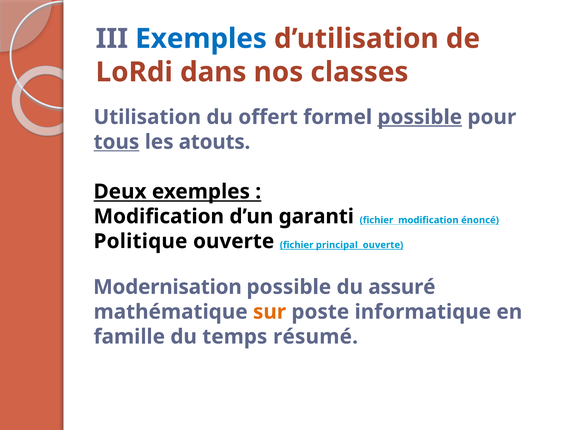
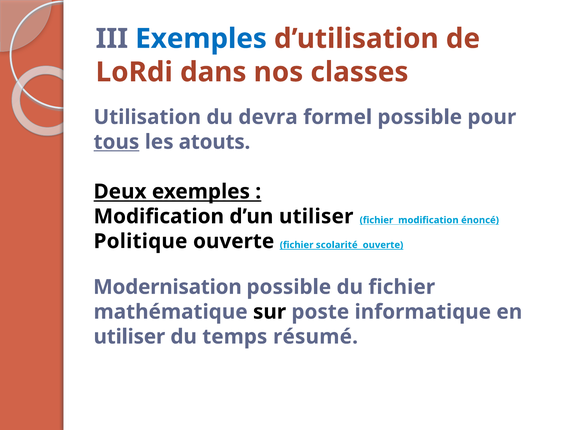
offert: offert -> devra (268, 117)
possible underline: present -> none (420, 117)
d’un garanti: garanti -> utiliser (316, 216)
principal: principal -> scolarité (337, 245)
du assuré: assuré -> fichier (402, 287)
sur colour: orange -> black (270, 312)
famille: famille -> utiliser (129, 336)
